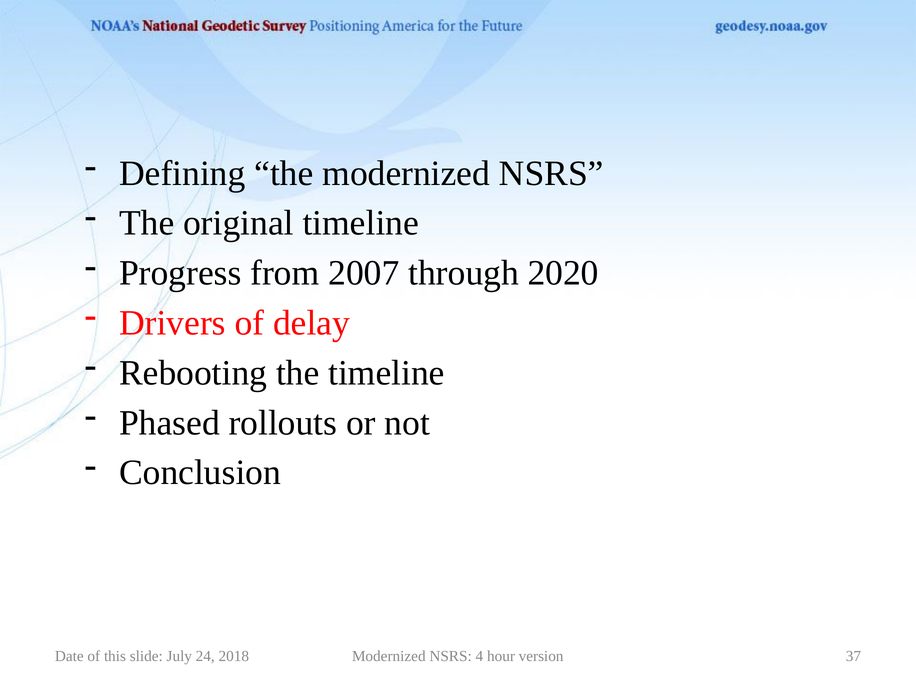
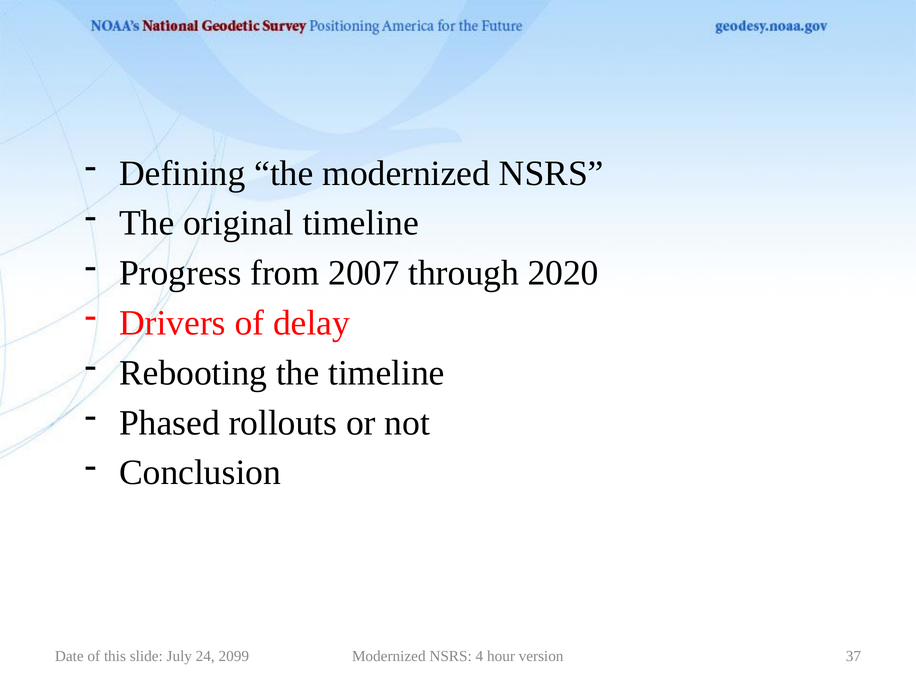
2018: 2018 -> 2099 (234, 656)
